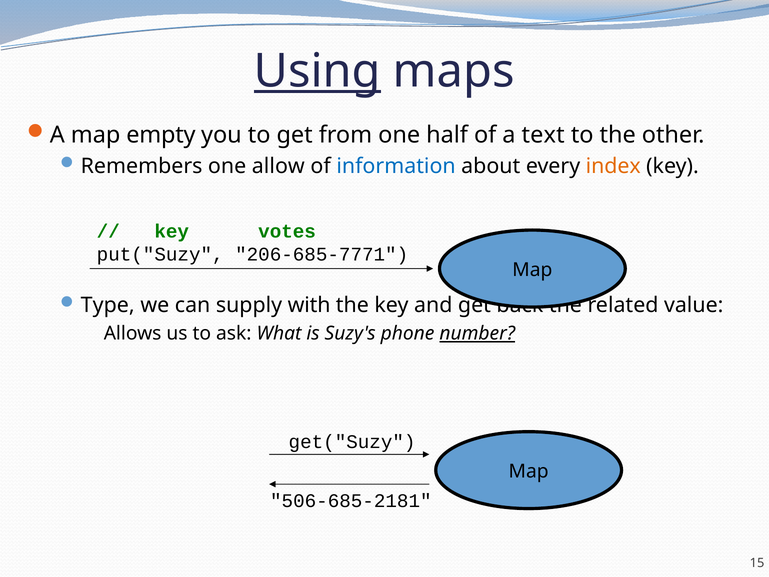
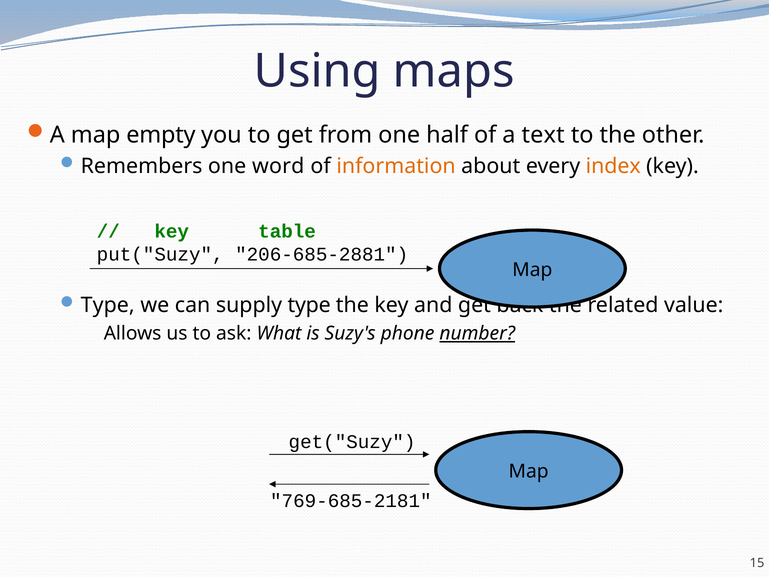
Using underline: present -> none (317, 71)
allow: allow -> word (278, 166)
information colour: blue -> orange (396, 166)
votes: votes -> table (287, 231)
206-685-7771: 206-685-7771 -> 206-685-2881 (322, 254)
supply with: with -> type (309, 305)
506-685-2181: 506-685-2181 -> 769-685-2181 (351, 501)
